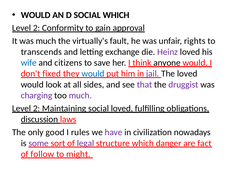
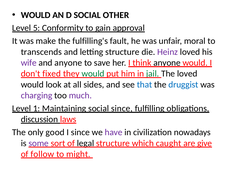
SOCIAL WHICH: WHICH -> OTHER (116, 15)
2: 2 -> 5 (37, 28)
was much: much -> make (46, 41)
virtually's: virtually's -> fulfilling's (90, 41)
rights: rights -> moral (195, 41)
letting exchange: exchange -> structure (122, 52)
wife colour: blue -> purple (29, 63)
and citizens: citizens -> anyone (68, 63)
would colour: blue -> green (93, 74)
jail colour: purple -> green (153, 74)
that colour: purple -> blue (144, 85)
druggist colour: purple -> blue (183, 85)
2: 2 -> 1 (37, 109)
social loved: loved -> since (122, 109)
I rules: rules -> since (80, 133)
legal colour: purple -> black (86, 144)
danger: danger -> caught (169, 144)
fact: fact -> give (205, 144)
